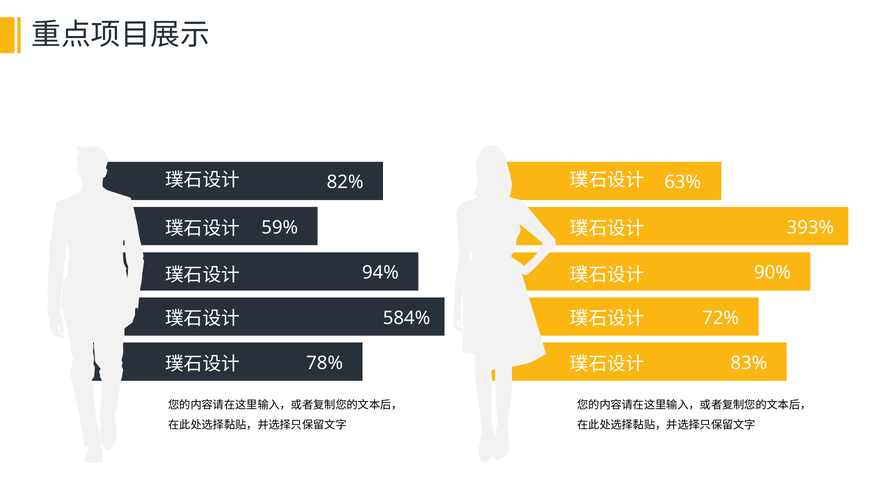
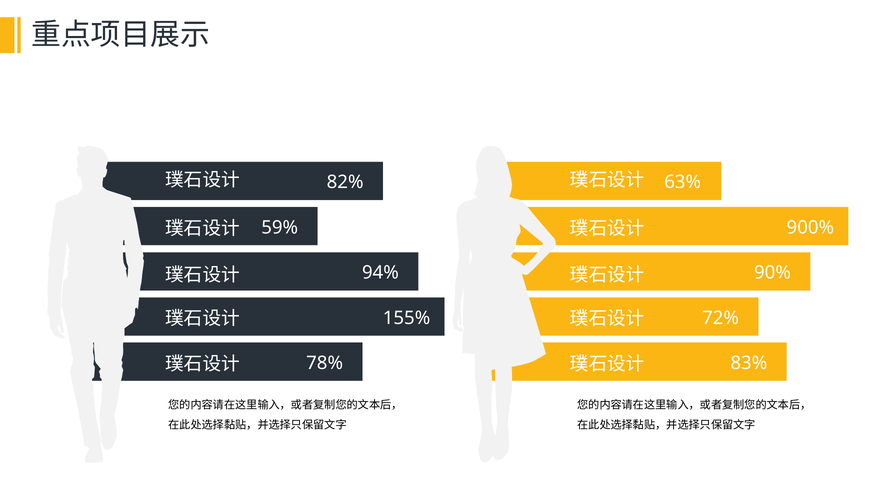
393%: 393% -> 900% (810, 228)
584%: 584% -> 155% (407, 318)
